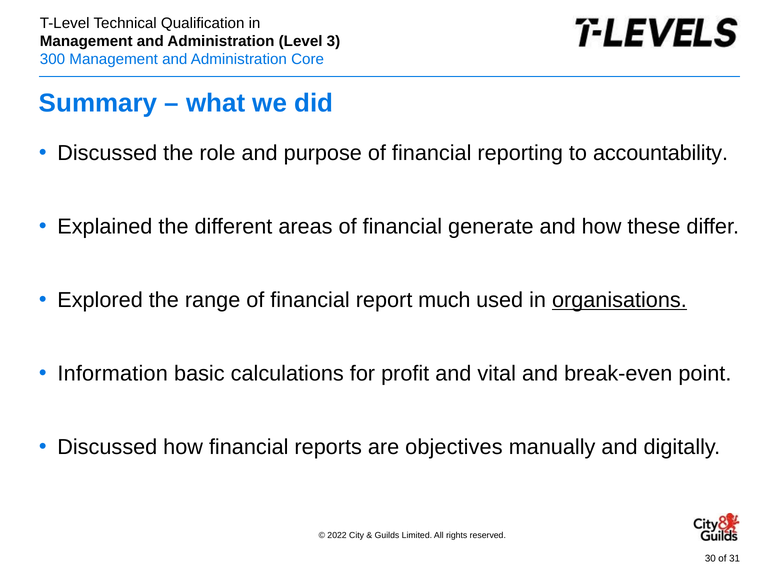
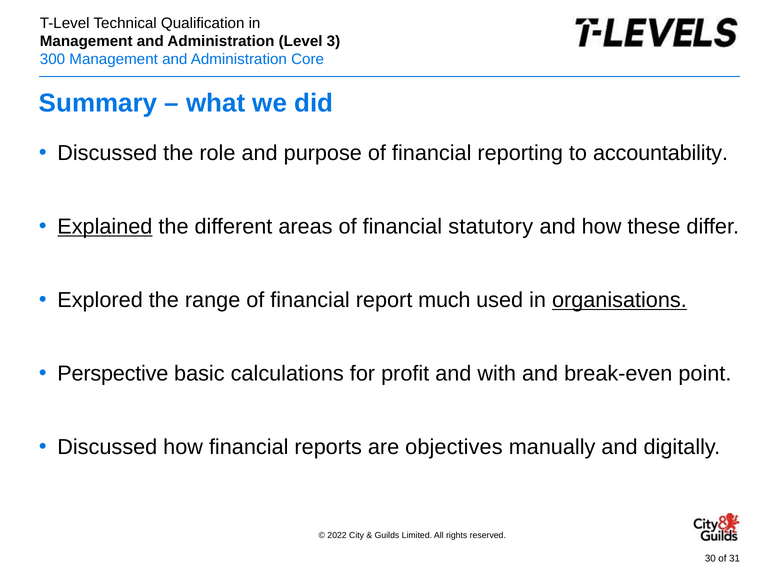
Explained underline: none -> present (105, 227)
generate: generate -> statutory (491, 227)
Information: Information -> Perspective (113, 374)
vital: vital -> with (497, 374)
